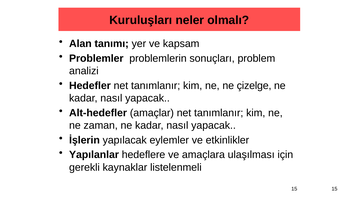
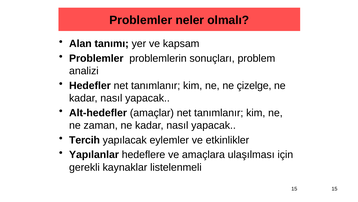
Kuruluşları: Kuruluşları -> Problemler (141, 20)
İşlerin: İşlerin -> Tercih (85, 140)
